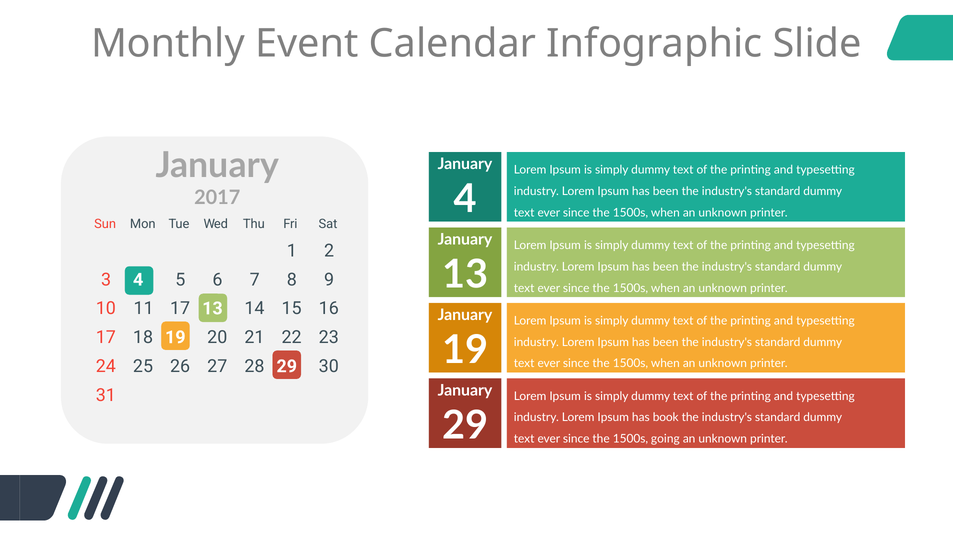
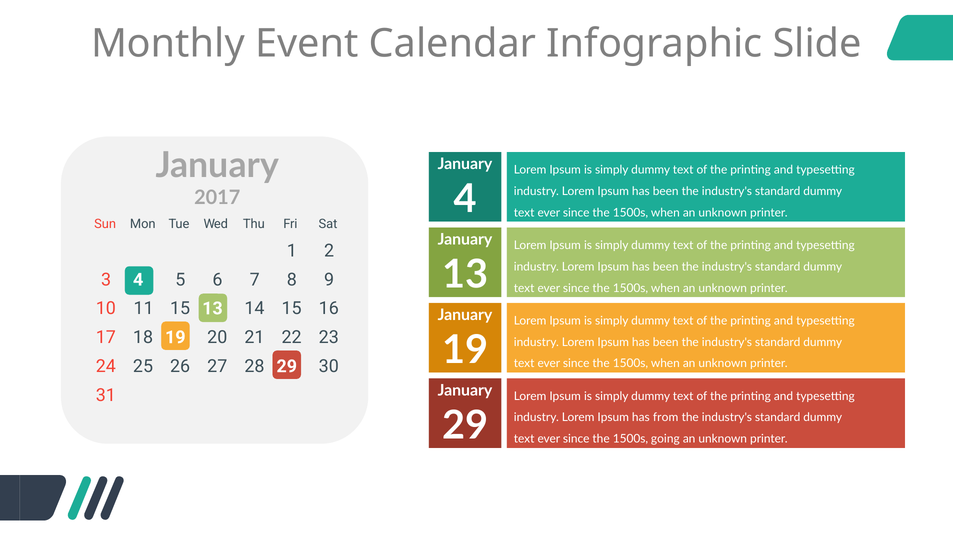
11 17: 17 -> 15 (180, 308)
book: book -> from (666, 418)
